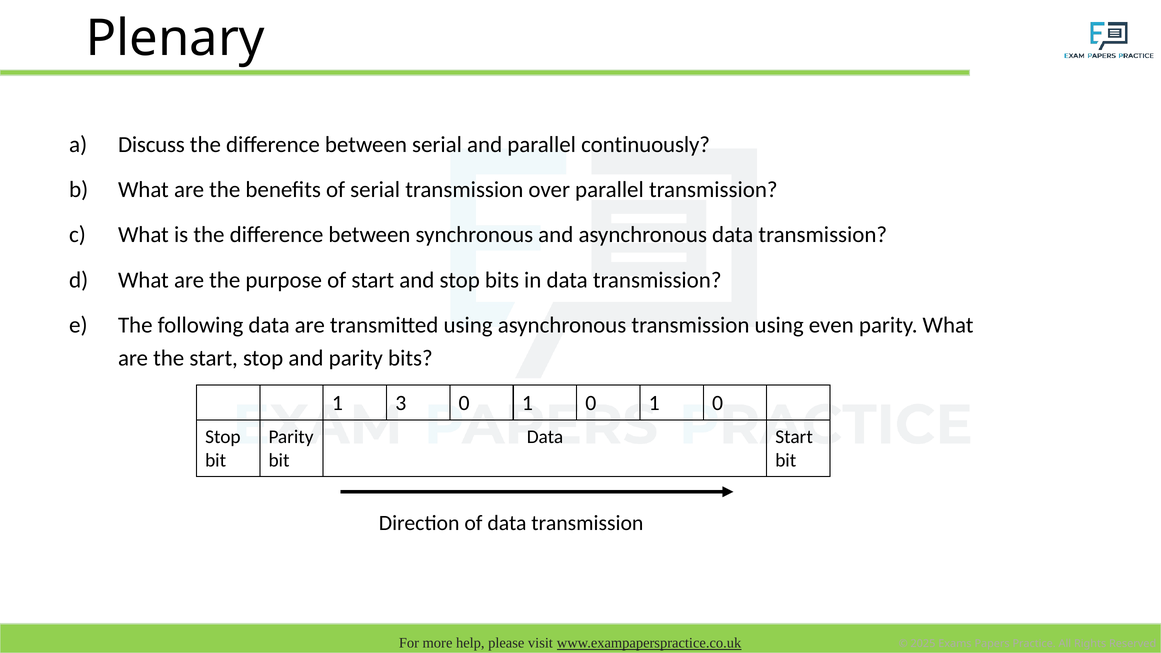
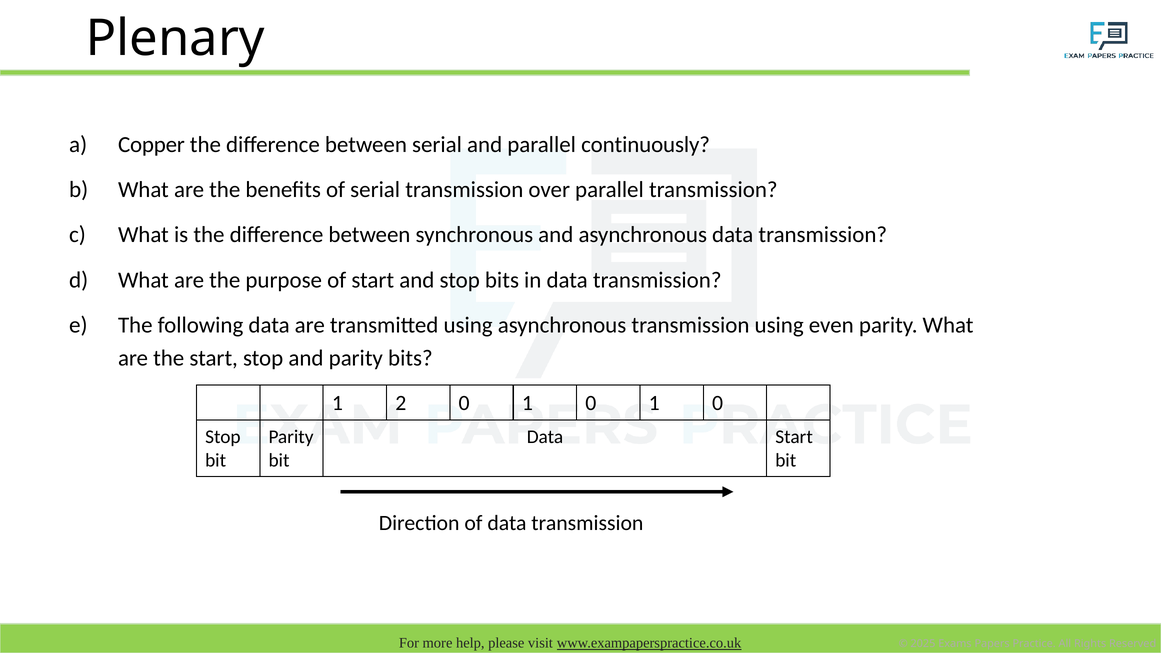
Discuss: Discuss -> Copper (151, 145)
3: 3 -> 2 (401, 403)
